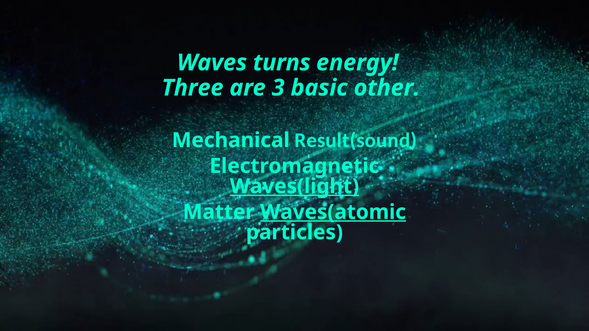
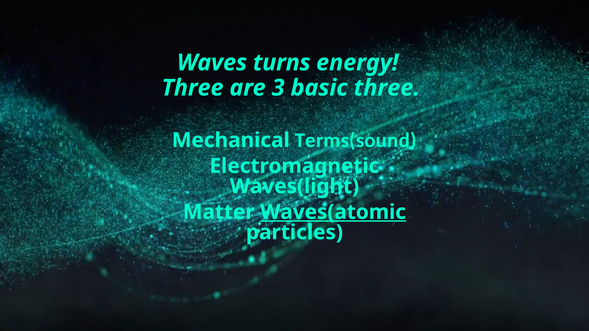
basic other: other -> three (387, 88)
Result(sound: Result(sound -> Terms(sound (356, 140)
Waves(light underline: present -> none (294, 186)
